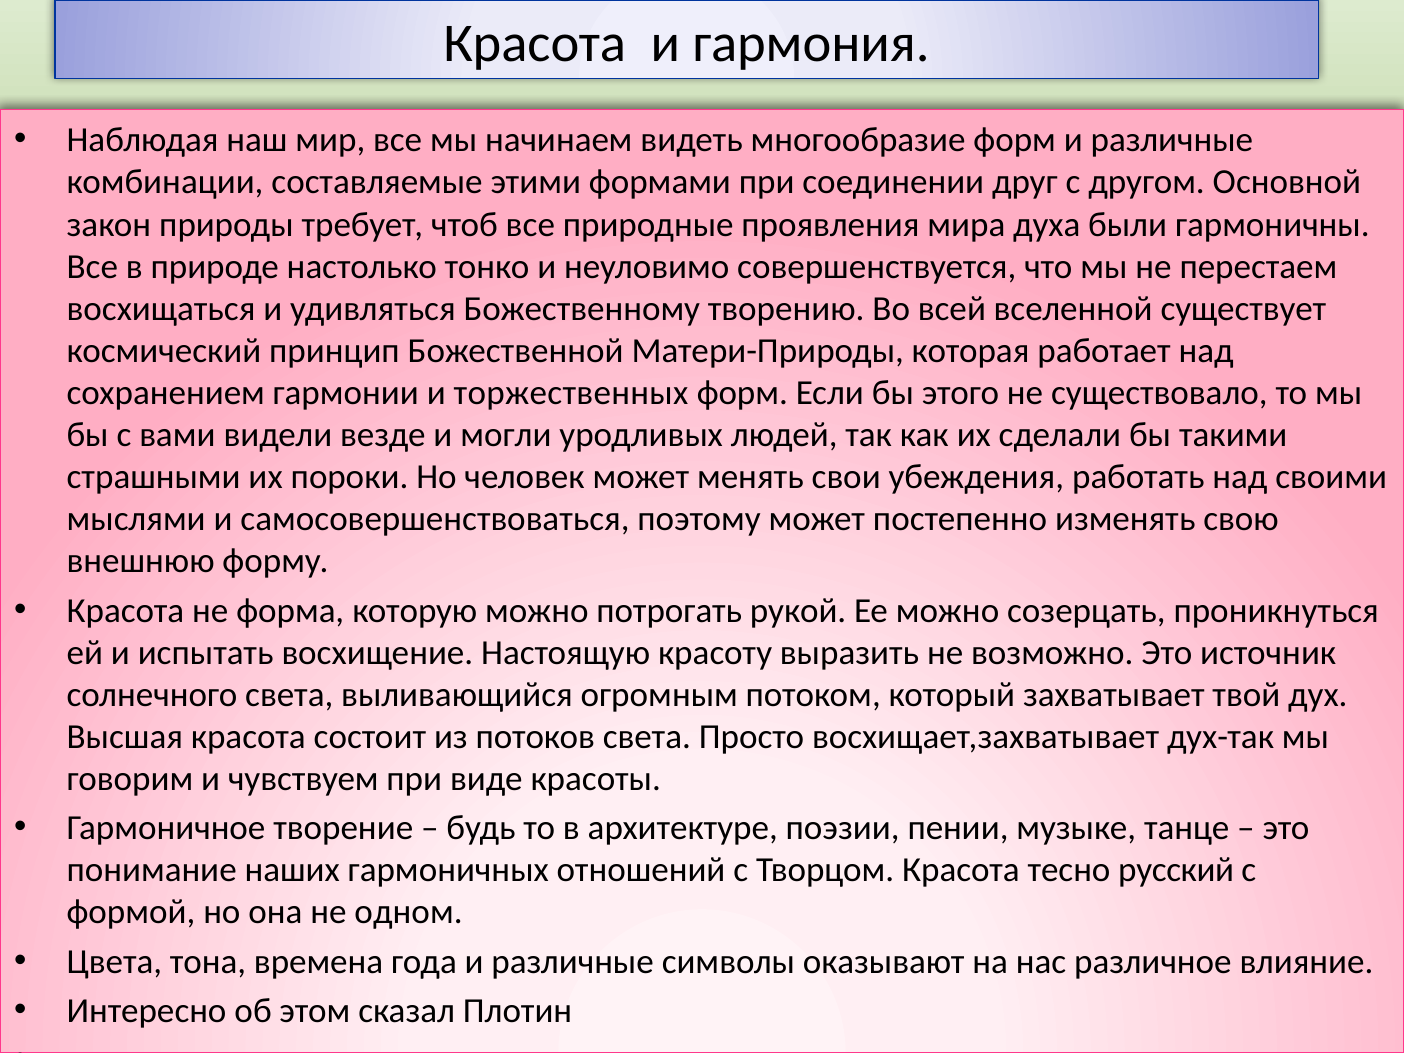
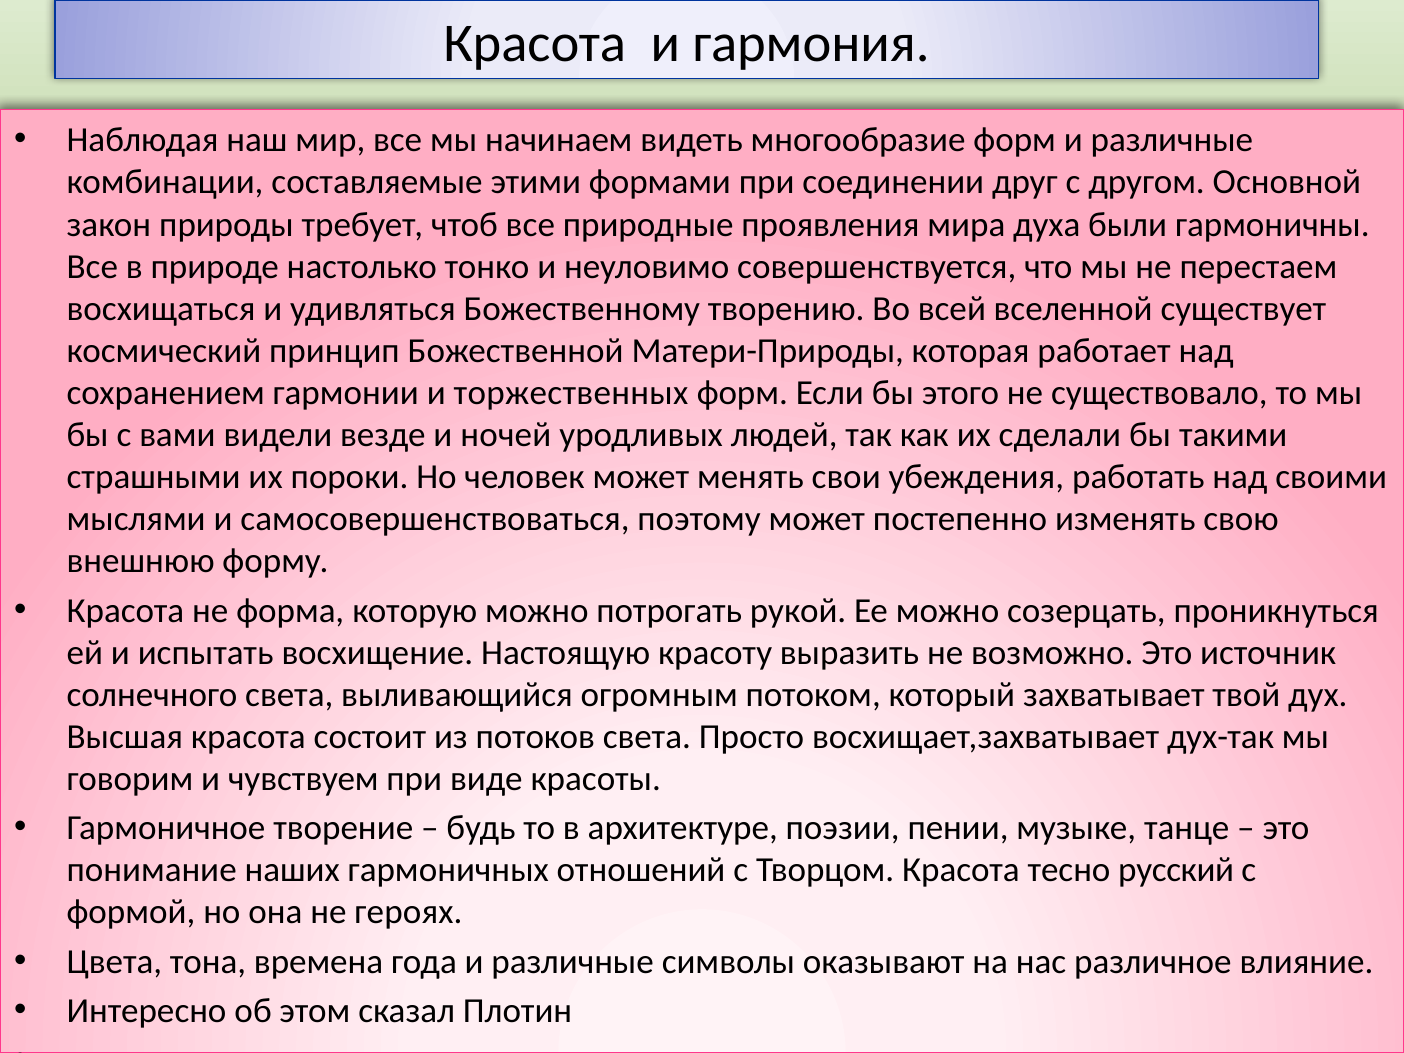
могли: могли -> ночей (506, 435)
одном: одном -> героях (408, 912)
